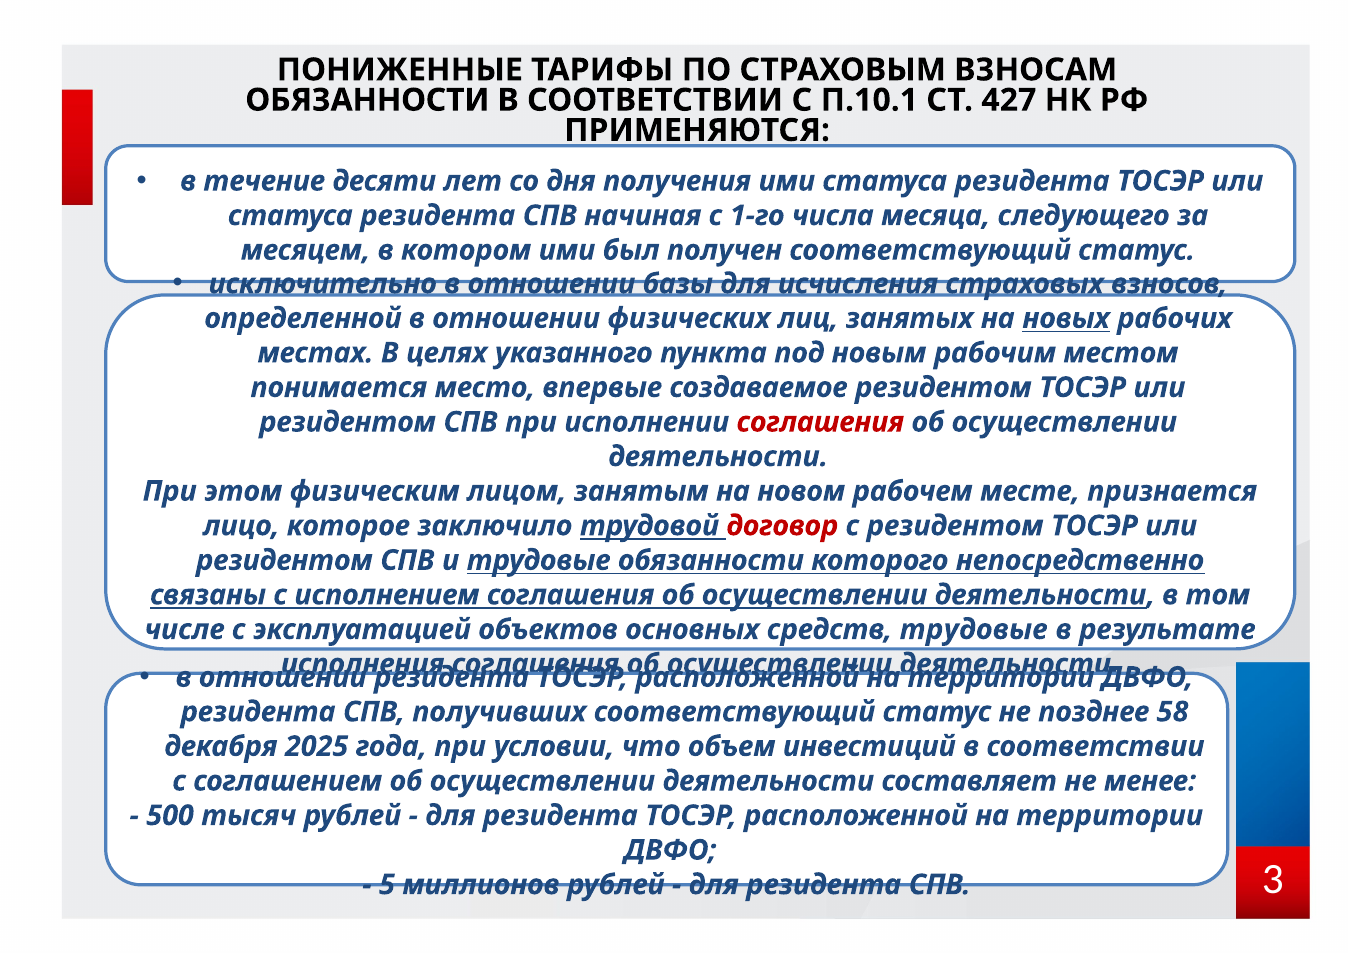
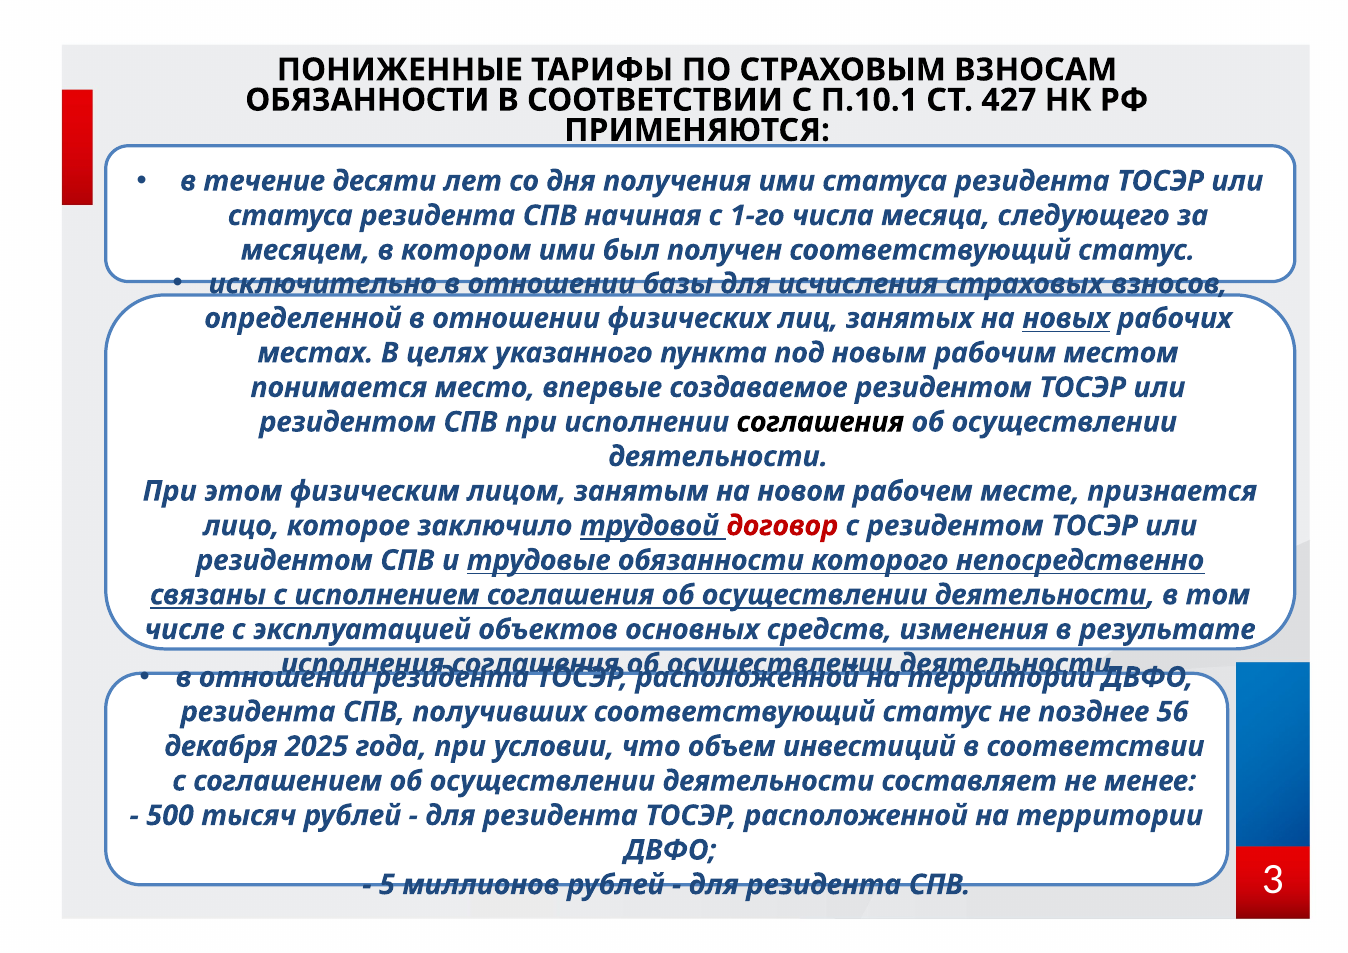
соглашения colour: red -> black (820, 422)
средств трудовые: трудовые -> изменения (974, 630)
58: 58 -> 56 (1173, 712)
